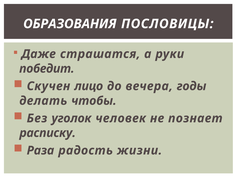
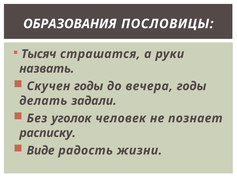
Даже: Даже -> Тысяч (39, 54)
победит: победит -> назвать (47, 69)
Скучен лицо: лицо -> годы (89, 86)
чтобы: чтобы -> задали (94, 101)
Раза: Раза -> Виде (41, 150)
